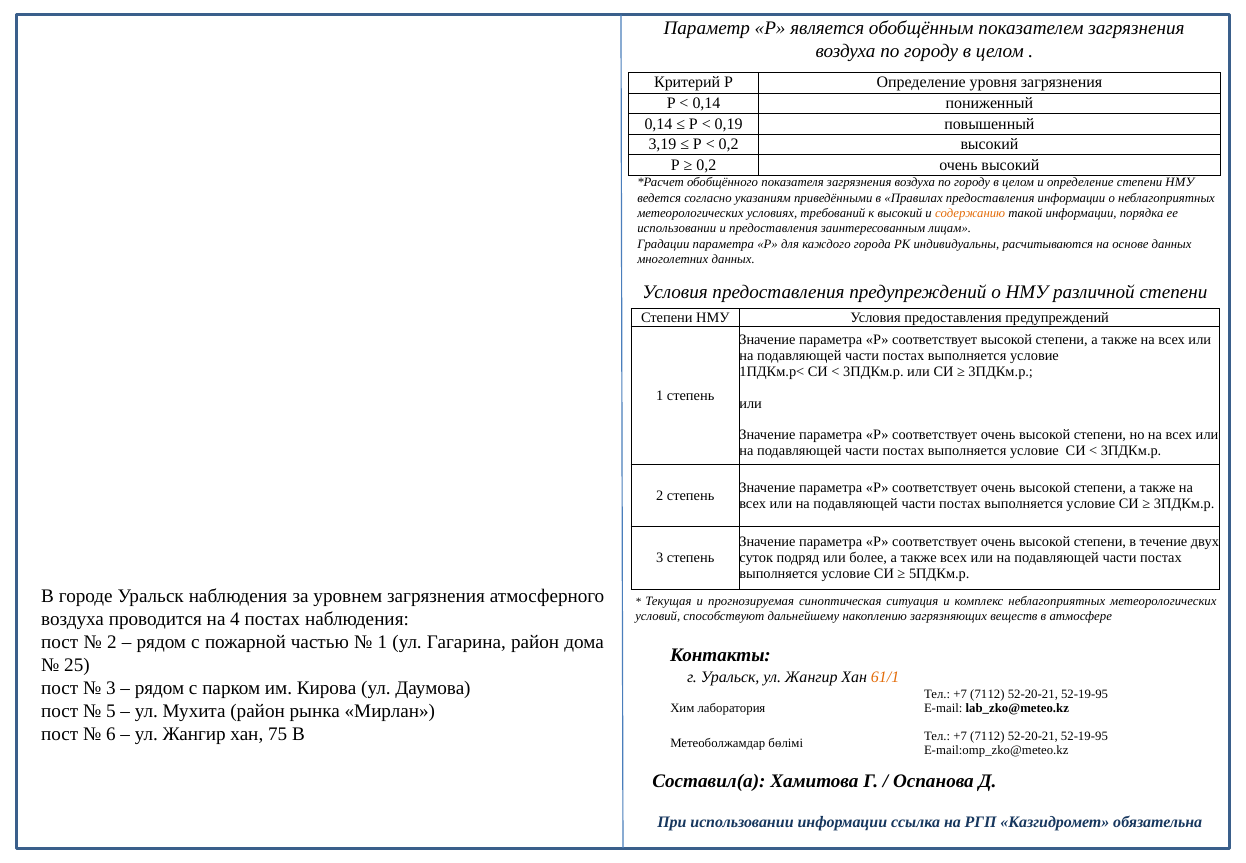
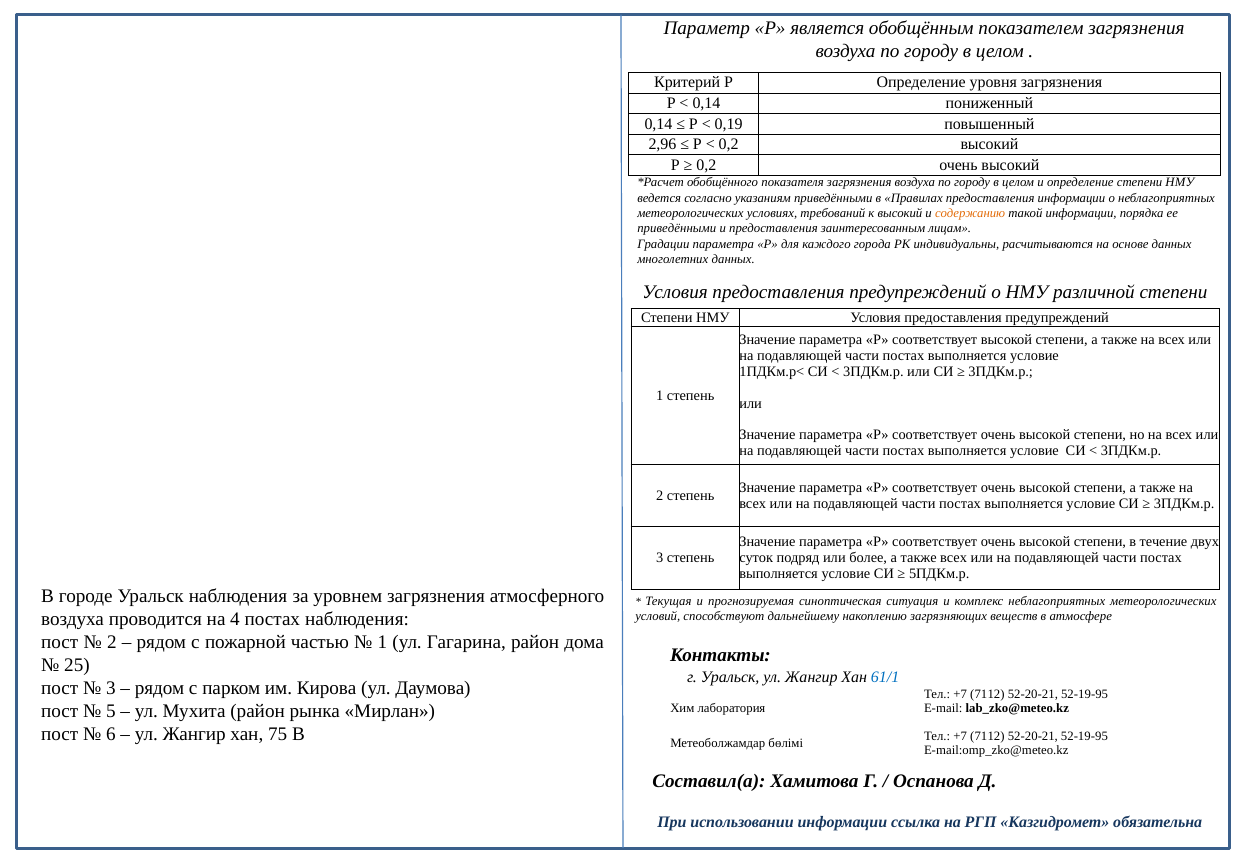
3,19: 3,19 -> 2,96 (662, 144)
использовании: использовании -> приведёнными (677, 229)
61/1 colour: orange -> blue (885, 676)
